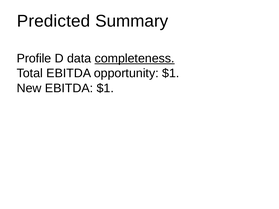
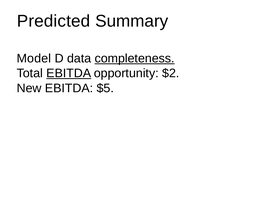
Profile: Profile -> Model (34, 59)
EBITDA underline: none -> present (69, 73)
opportunity $1: $1 -> $2 (171, 73)
EBITDA $1: $1 -> $5 (105, 88)
